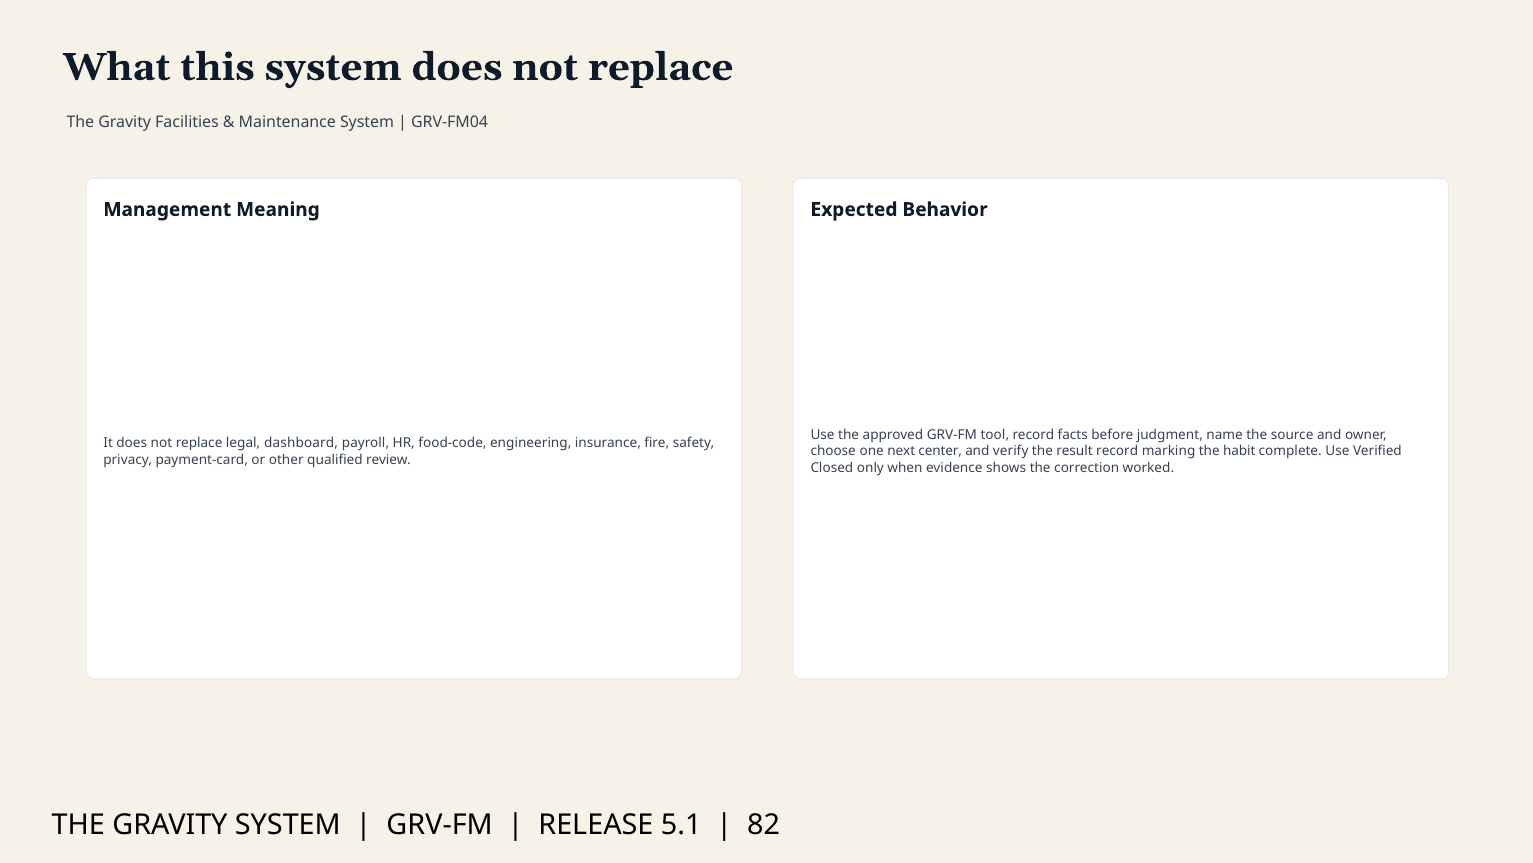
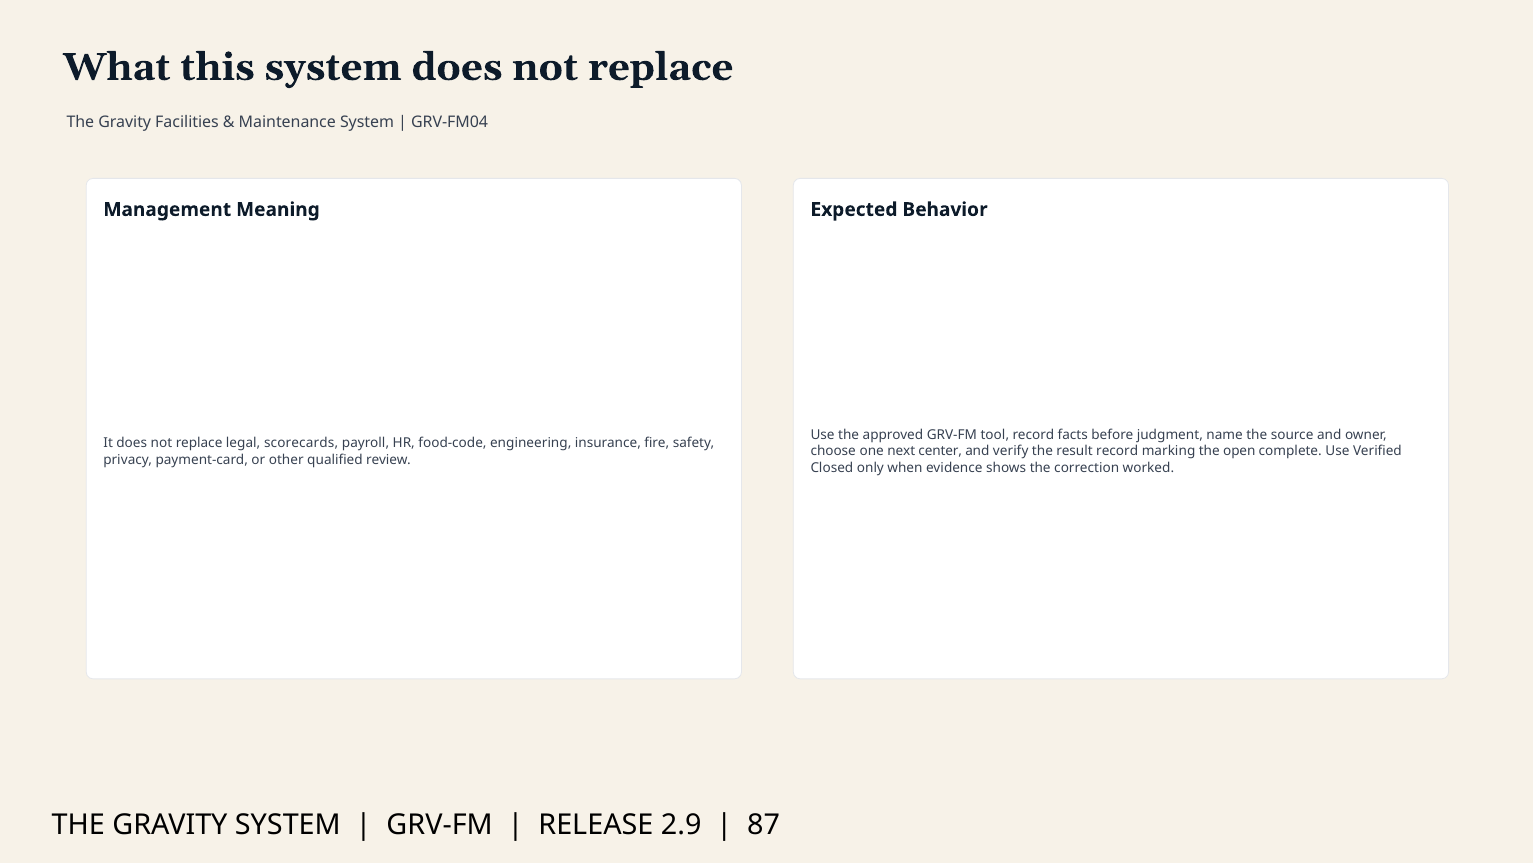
dashboard: dashboard -> scorecards (301, 443)
habit: habit -> open (1239, 451)
5.1: 5.1 -> 2.9 (681, 824)
82: 82 -> 87 (764, 824)
